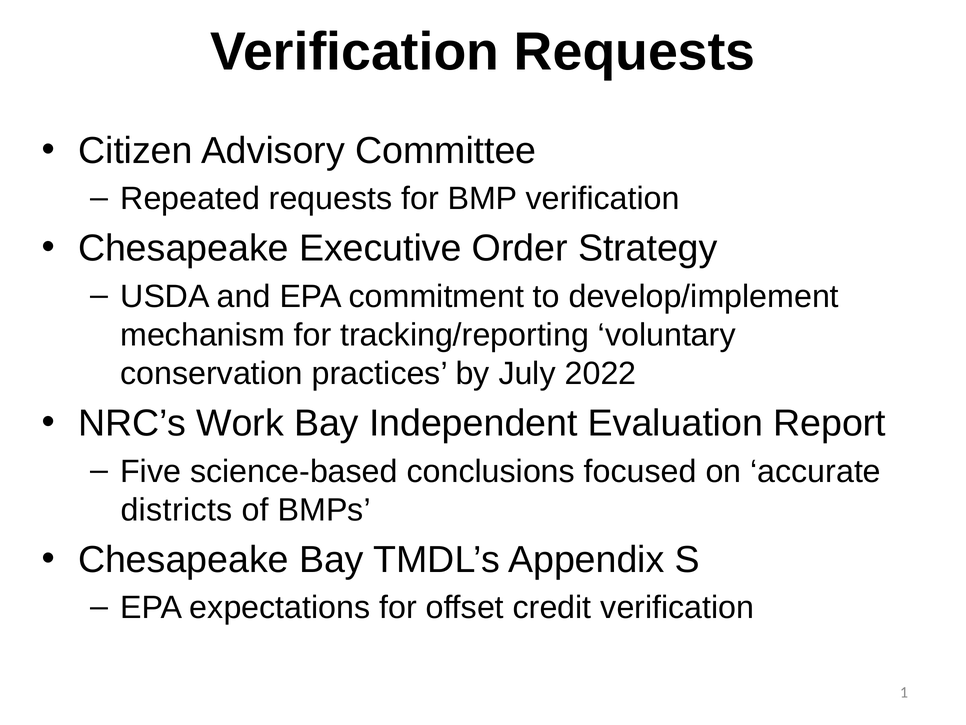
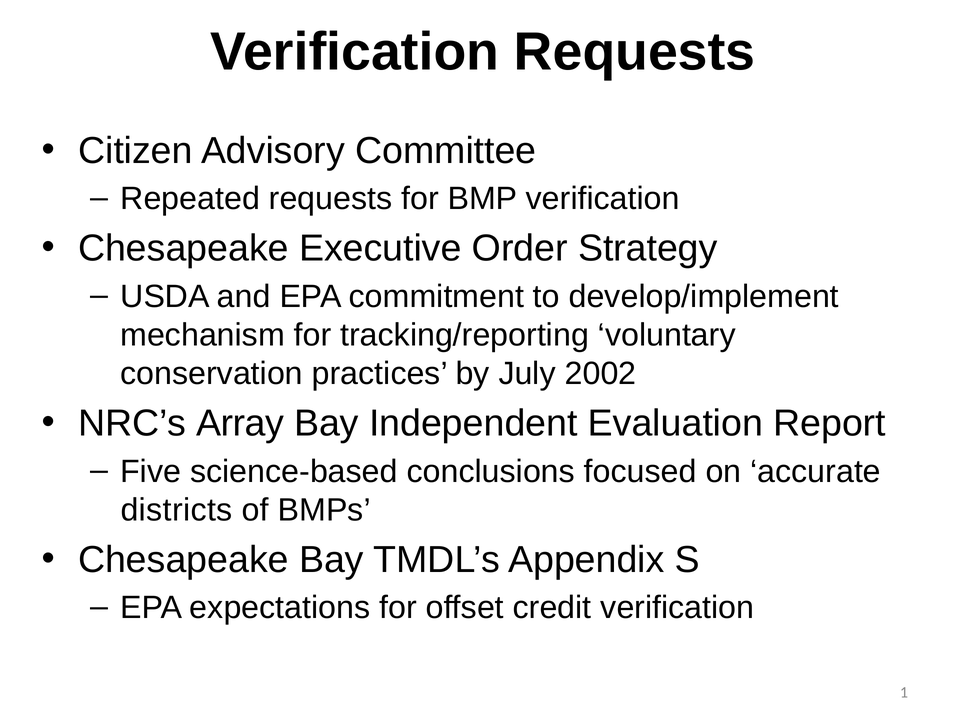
2022: 2022 -> 2002 (601, 373)
Work: Work -> Array (240, 423)
